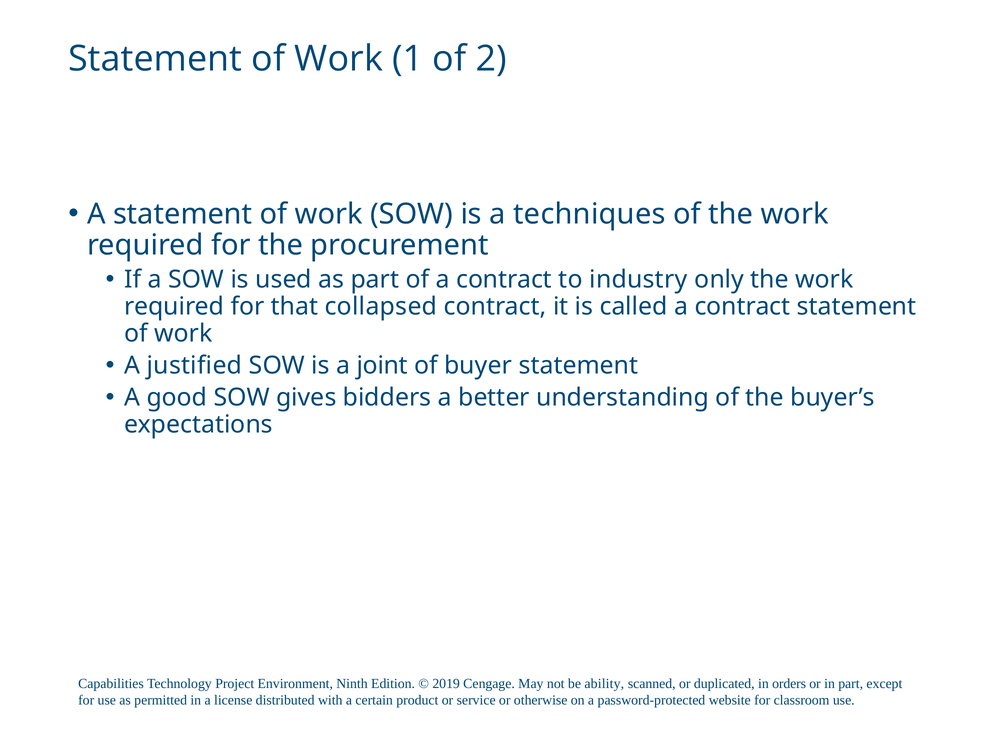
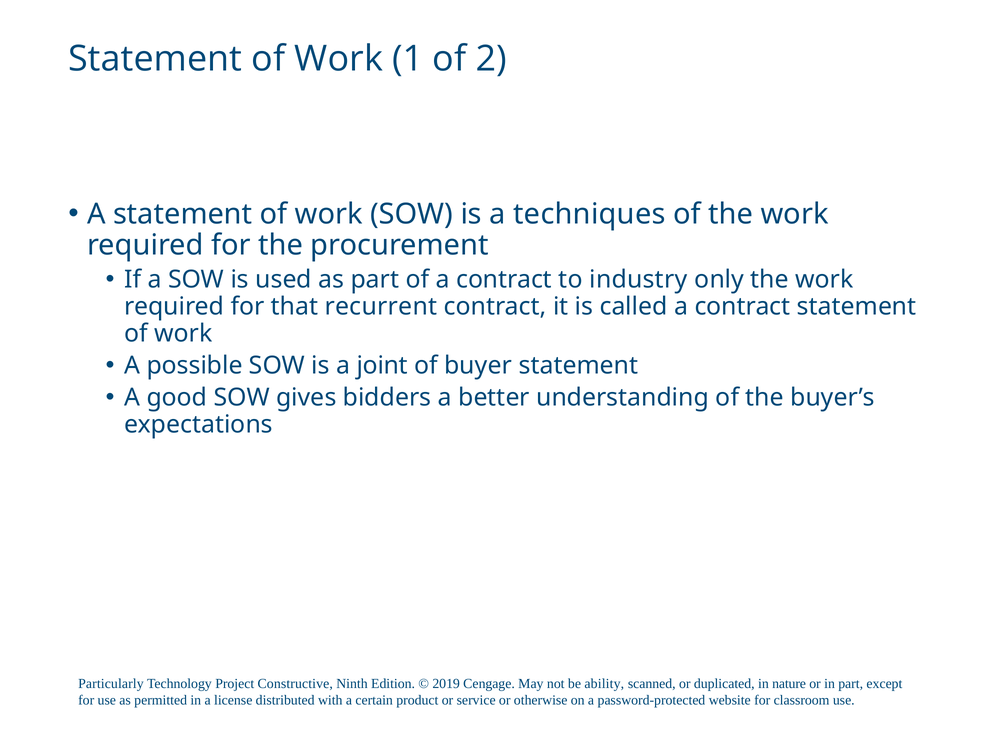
collapsed: collapsed -> recurrent (381, 307)
justified: justified -> possible (195, 366)
Capabilities: Capabilities -> Particularly (111, 684)
Environment: Environment -> Constructive (295, 684)
orders: orders -> nature (789, 684)
